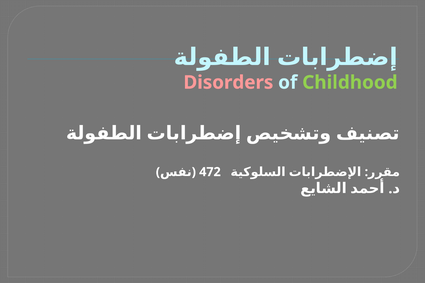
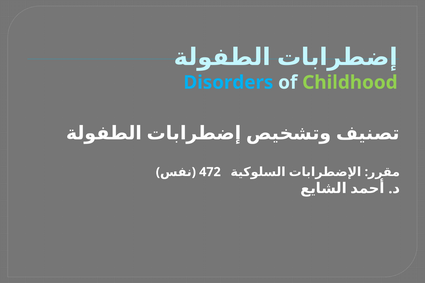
Disorders colour: pink -> light blue (228, 83)
